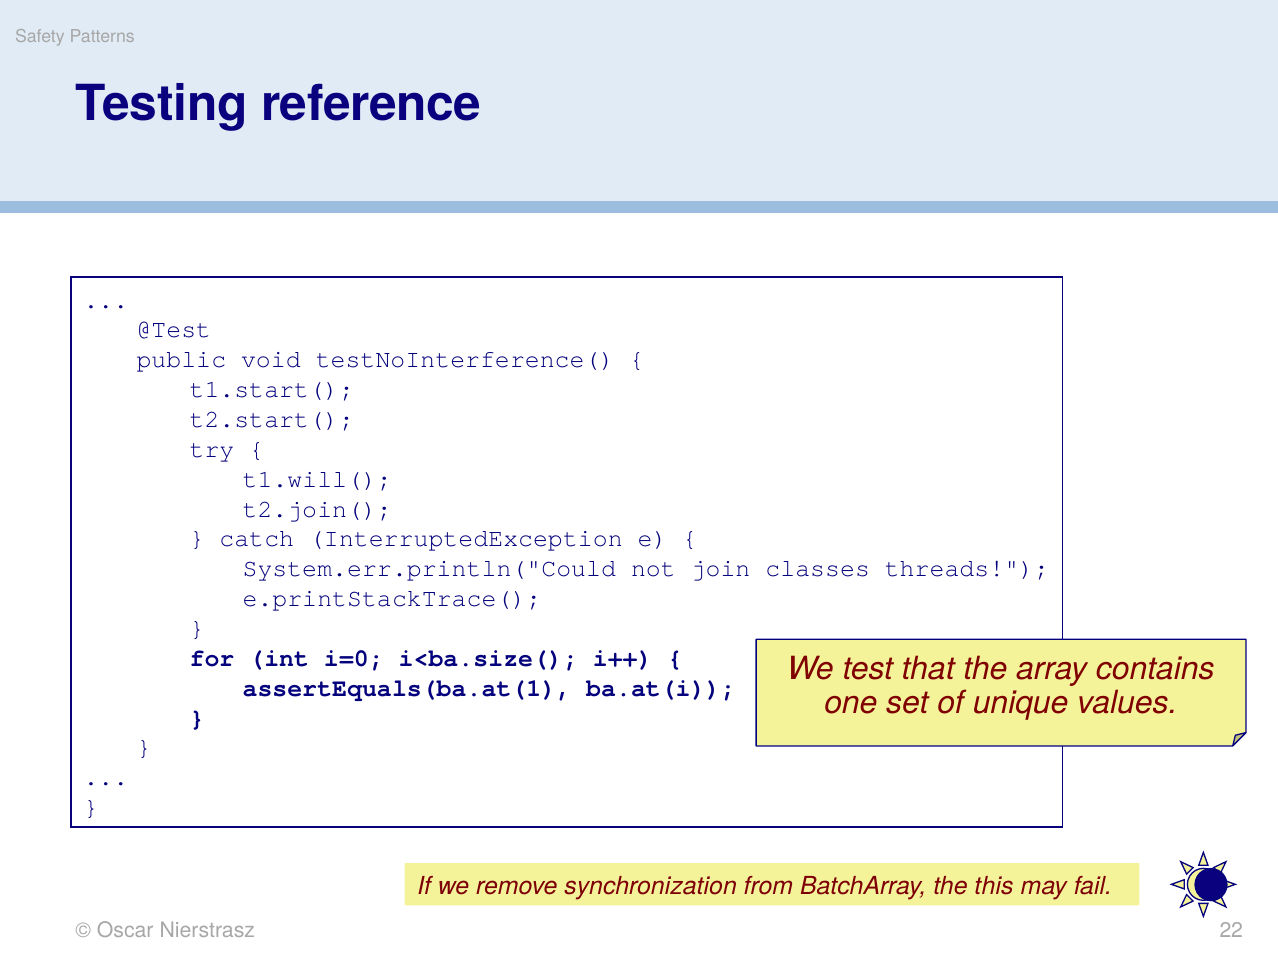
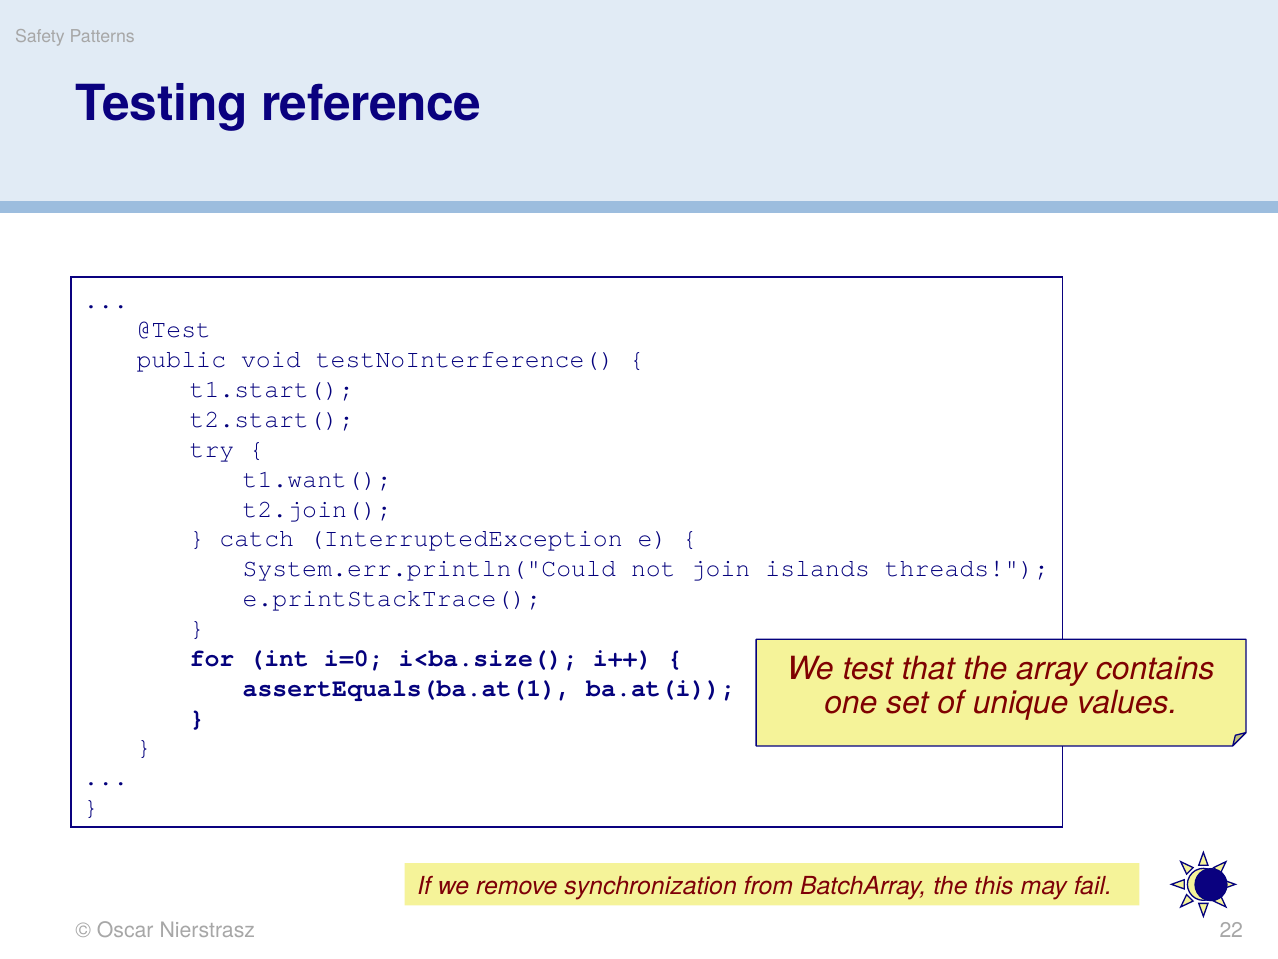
t1.will(: t1.will( -> t1.want( (317, 479)
classes: classes -> islands (818, 568)
